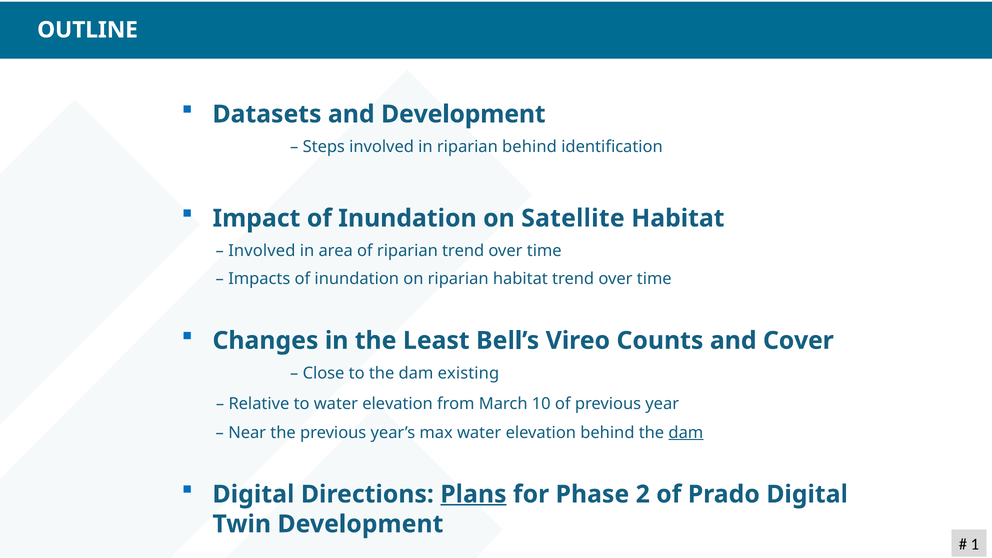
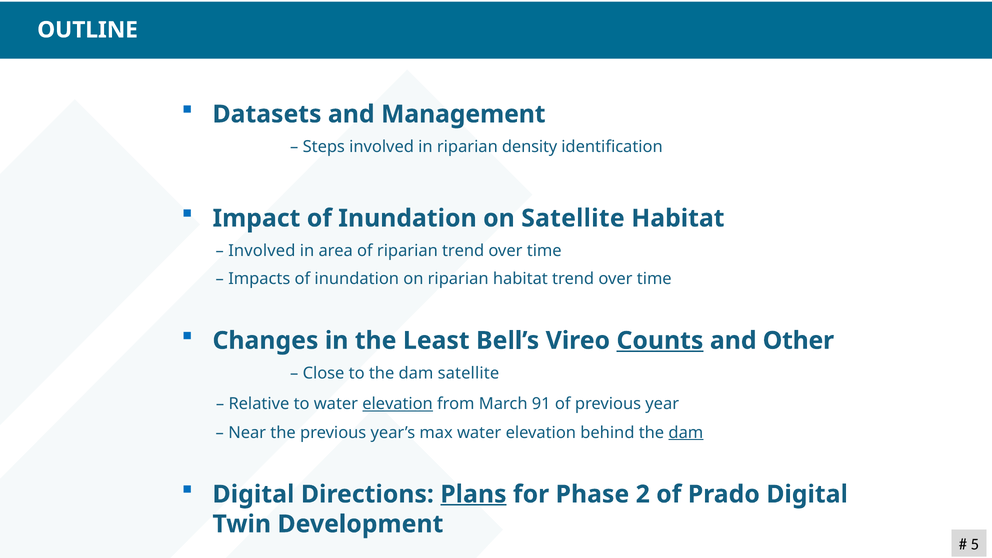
and Development: Development -> Management (463, 114)
riparian behind: behind -> density (530, 147)
Counts underline: none -> present (660, 341)
Cover: Cover -> Other (798, 341)
dam existing: existing -> satellite (468, 373)
elevation underline: none -> present (398, 404)
10: 10 -> 91 (541, 404)
1: 1 -> 5 (975, 544)
